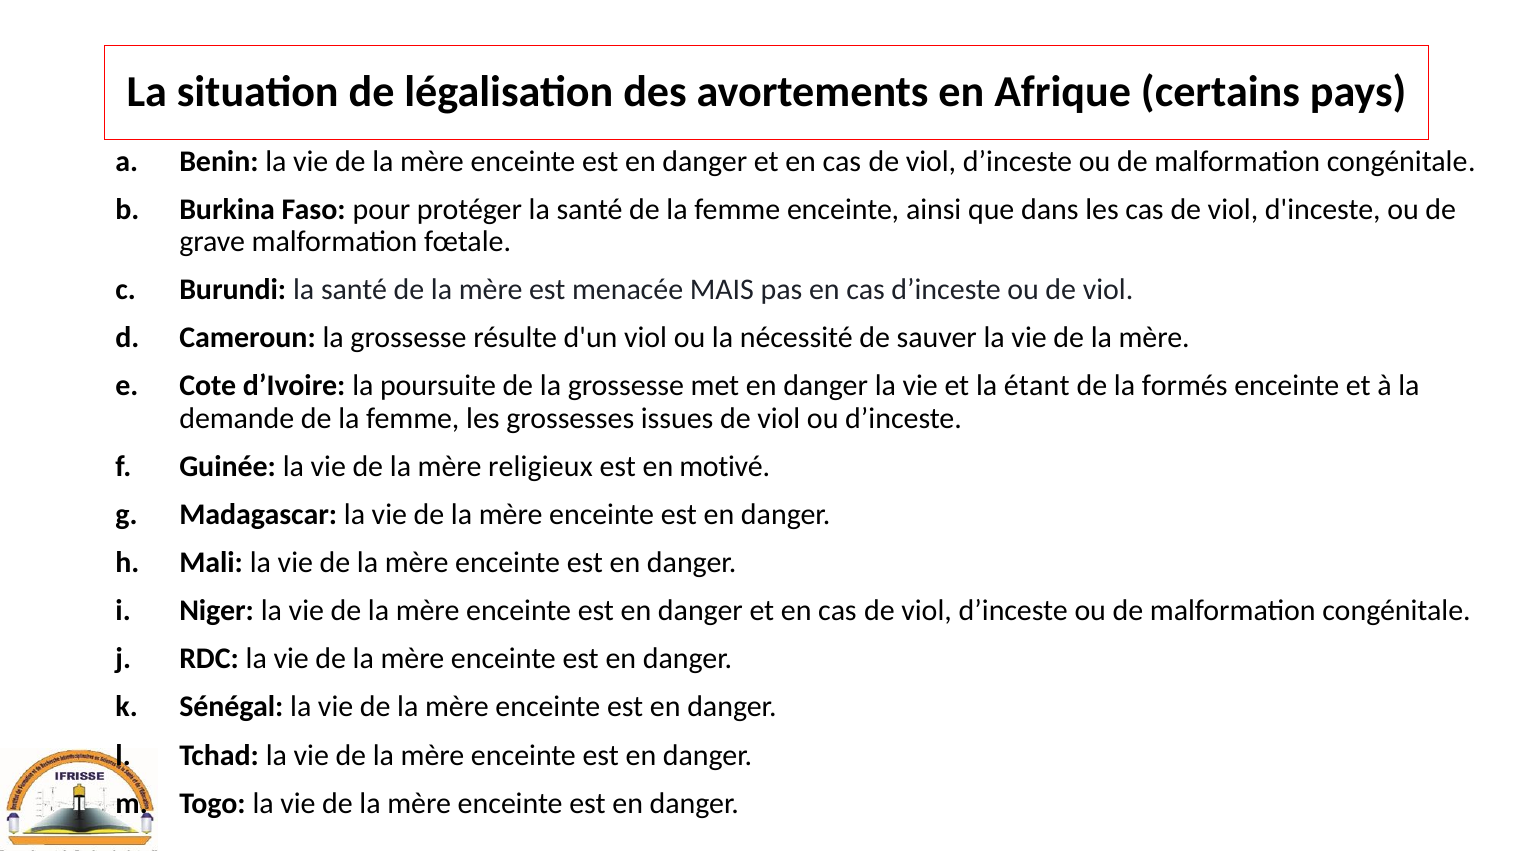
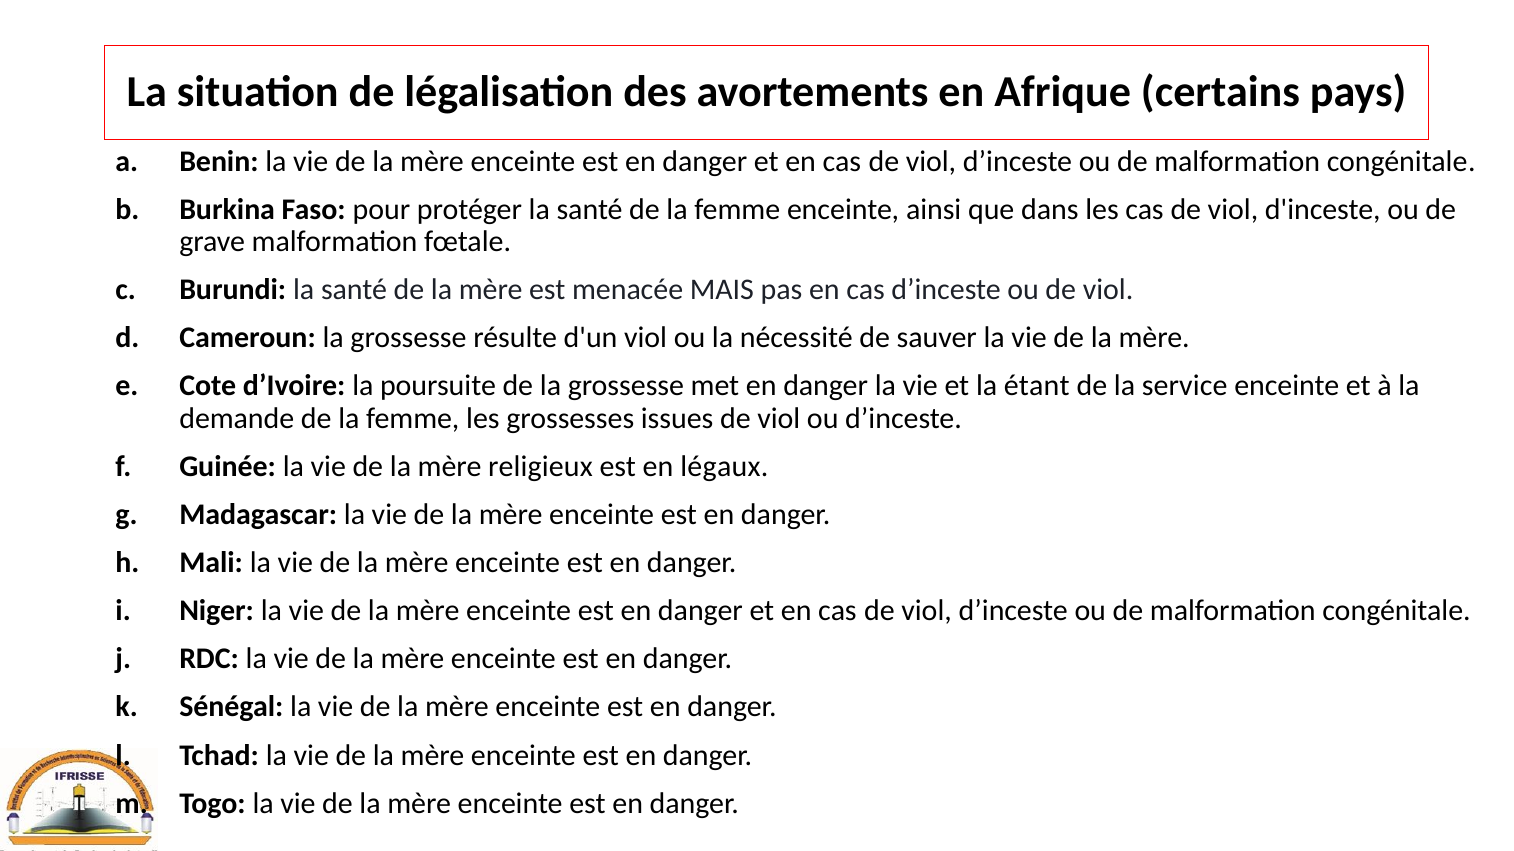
formés: formés -> service (1185, 386)
motivé: motivé -> légaux (724, 467)
